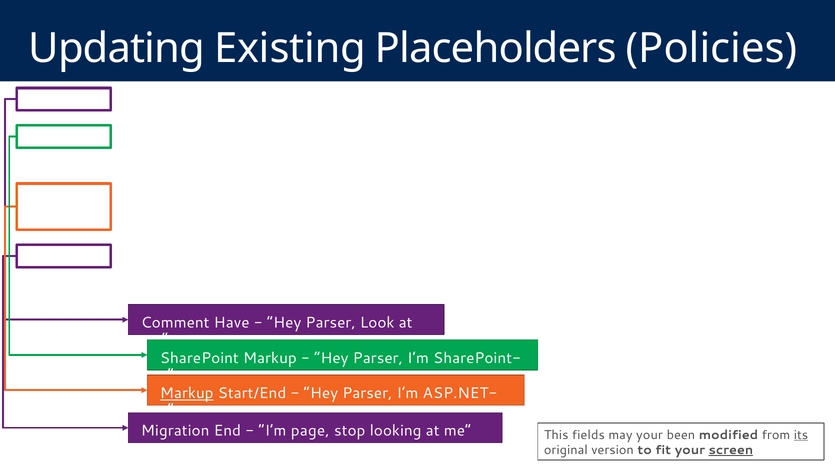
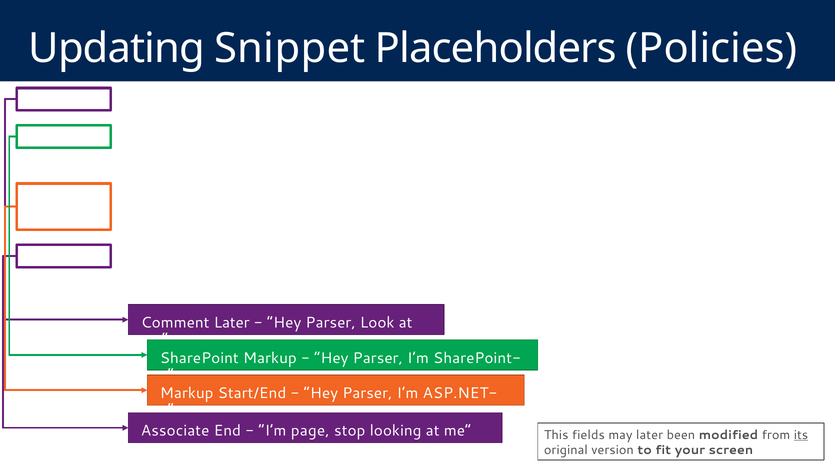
Existing: Existing -> Snippet (290, 48)
Comment Have: Have -> Later (232, 323)
Markup underline: present -> none (187, 394)
Migration: Migration -> Associate (175, 431)
may your: your -> later (650, 435)
screen underline: present -> none (731, 451)
